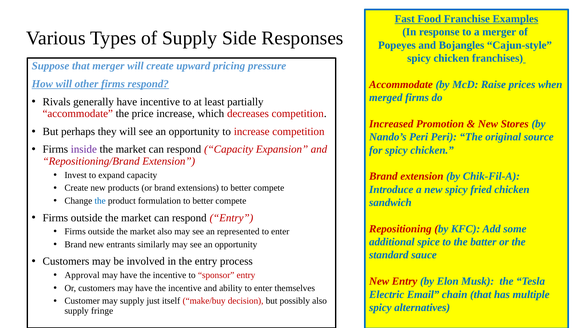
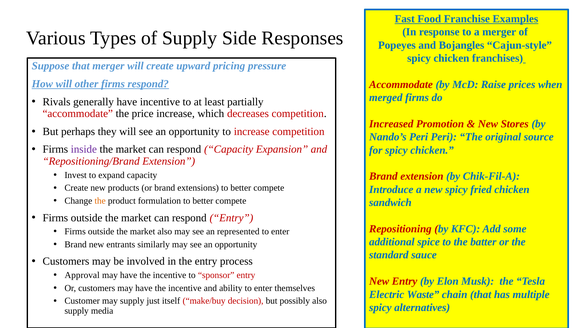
the colour: blue -> orange (100, 201)
Email: Email -> Waste (423, 294)
fringe: fringe -> media (102, 311)
